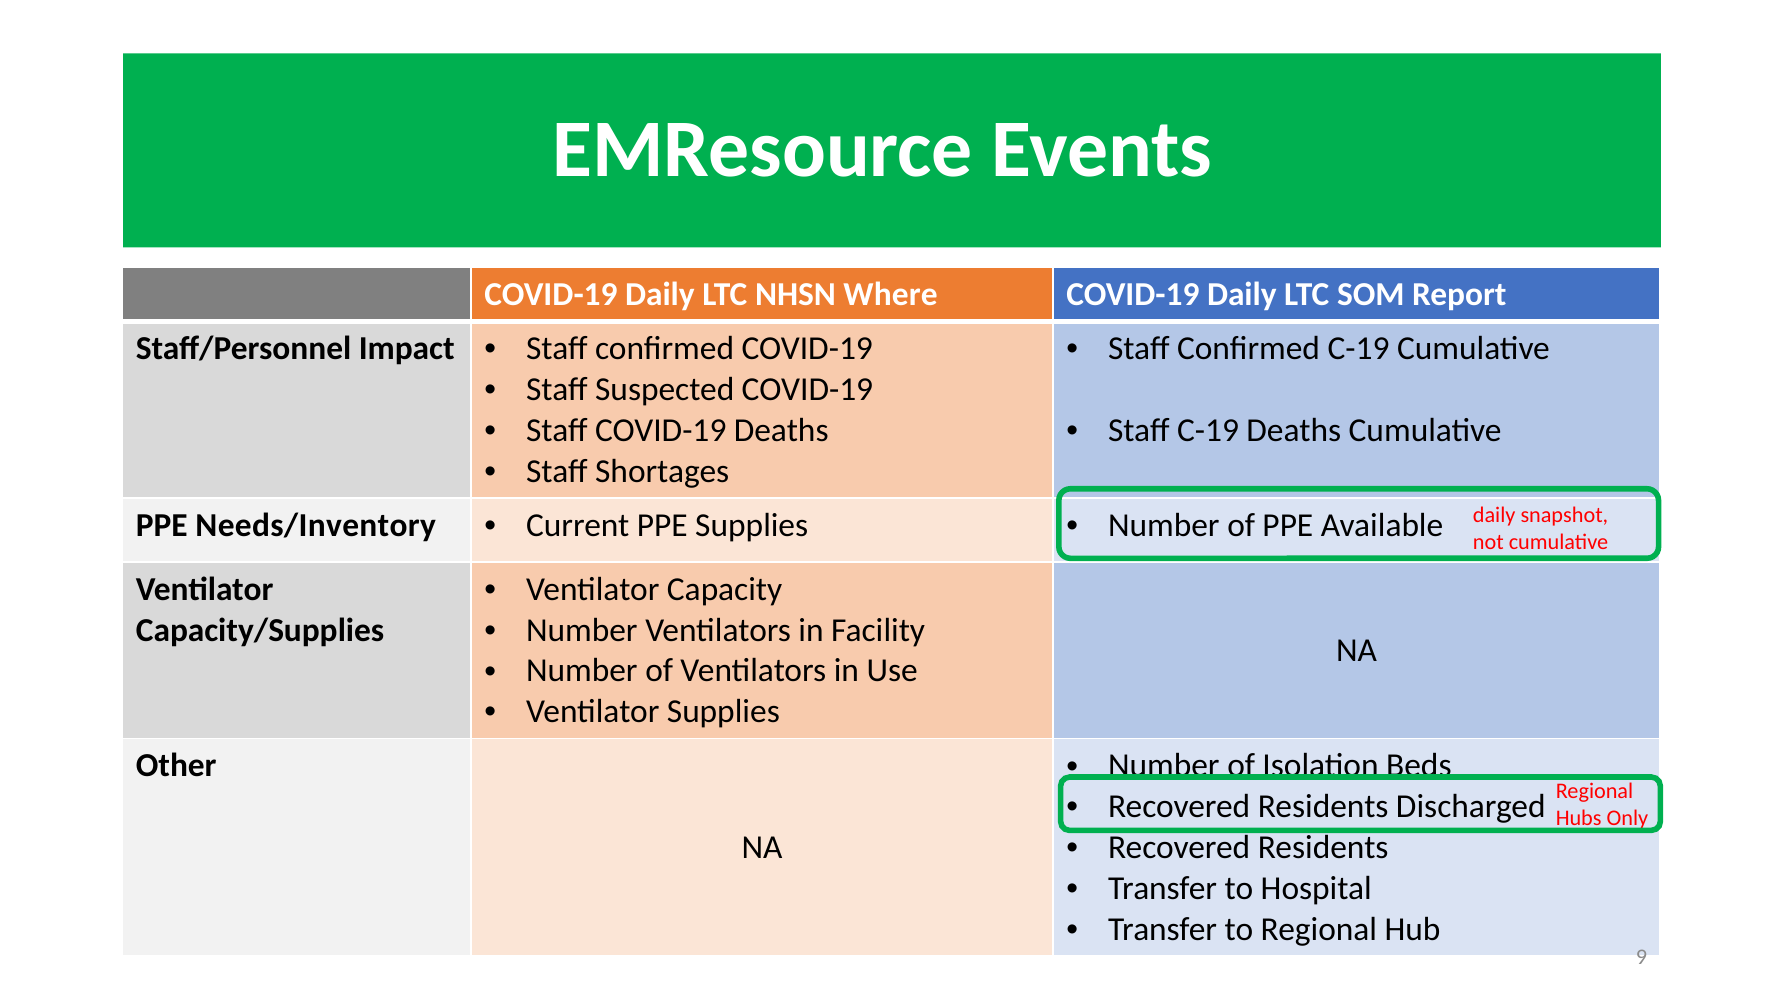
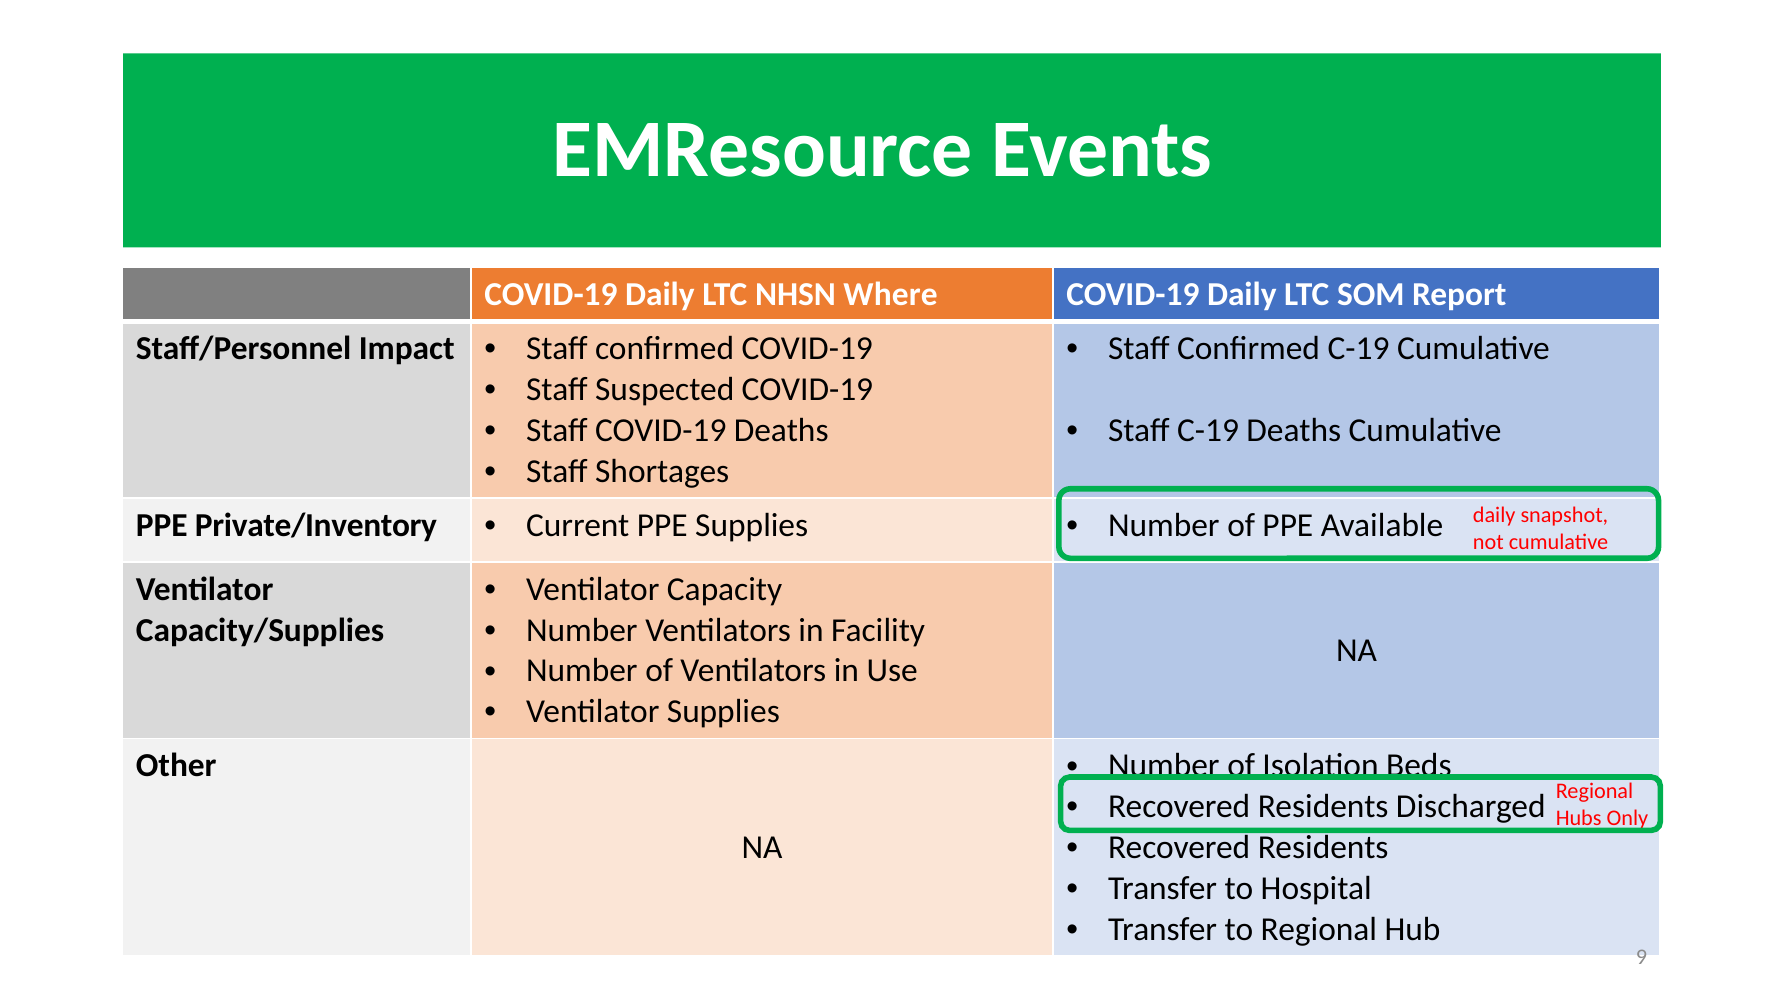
Needs/Inventory: Needs/Inventory -> Private/Inventory (316, 525)
